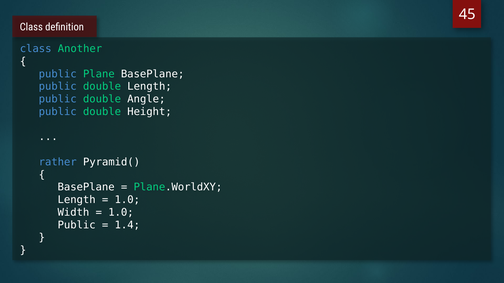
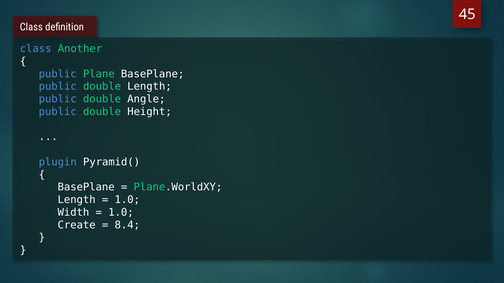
rather: rather -> plugin (58, 162)
Public: Public -> Create (77, 225)
1.4: 1.4 -> 8.4 (127, 225)
